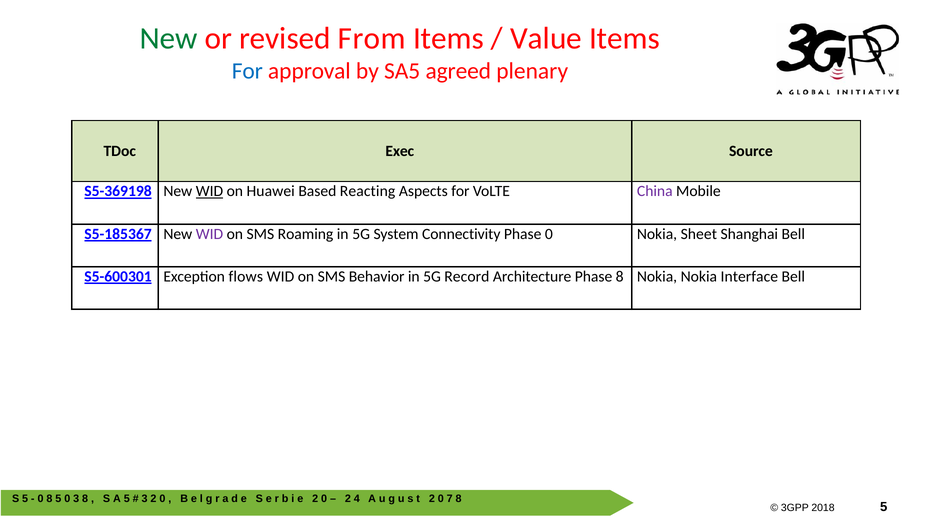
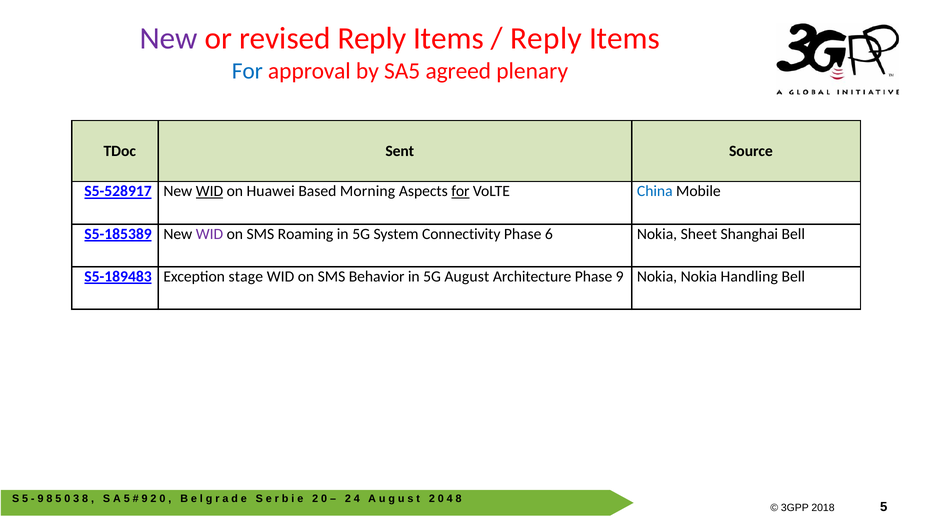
New colour: green -> purple (169, 39)
revised From: From -> Reply (372, 39)
Value: Value -> Reply (546, 39)
Exec: Exec -> Sent (400, 151)
S5-369198: S5-369198 -> S5-528917 (118, 191)
Reacting: Reacting -> Morning (368, 191)
for underline: none -> present (460, 191)
China colour: purple -> blue (655, 191)
S5-185367: S5-185367 -> S5-185389 (118, 234)
Phase 0: 0 -> 6 (549, 234)
S5-600301: S5-600301 -> S5-189483 (118, 276)
flows: flows -> stage (246, 276)
Record: Record -> August (467, 276)
Phase 8: 8 -> 9 (620, 276)
Interface: Interface -> Handling (749, 276)
0: 0 -> 9 (41, 498)
3: 3 -> 9 (145, 498)
7: 7 -> 4 (450, 498)
